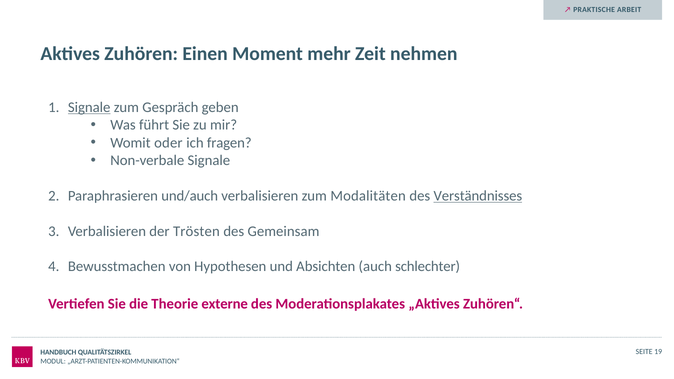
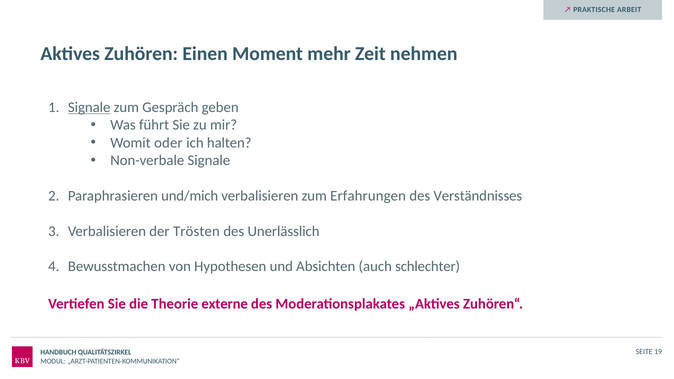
fragen: fragen -> halten (229, 143)
und/auch: und/auch -> und/mich (190, 196)
Modalitäten: Modalitäten -> Erfahrungen (368, 196)
Verständnisses underline: present -> none (478, 196)
Gemeinsam: Gemeinsam -> Unerlässlich (284, 231)
